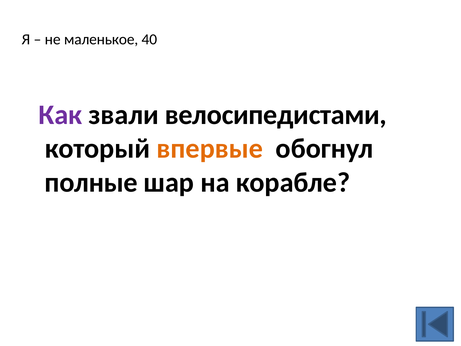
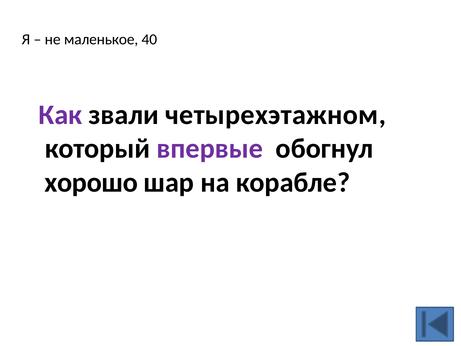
велосипедистами: велосипедистами -> четырехэтажном (276, 115)
впервые colour: orange -> purple (210, 149)
полные: полные -> хорошо (91, 182)
